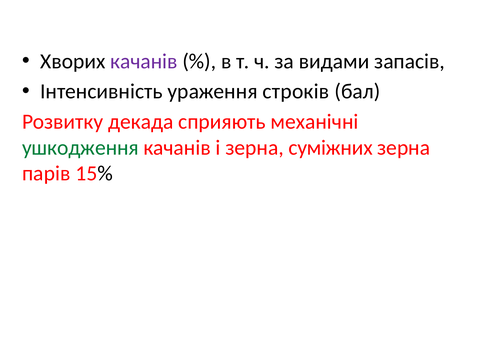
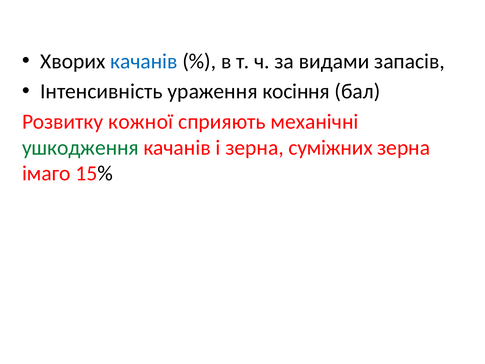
качанів colour: purple -> blue (144, 61)
строків: строків -> косіння (296, 91)
декада: декада -> кожної (141, 122)
парів: парів -> імаго (46, 173)
